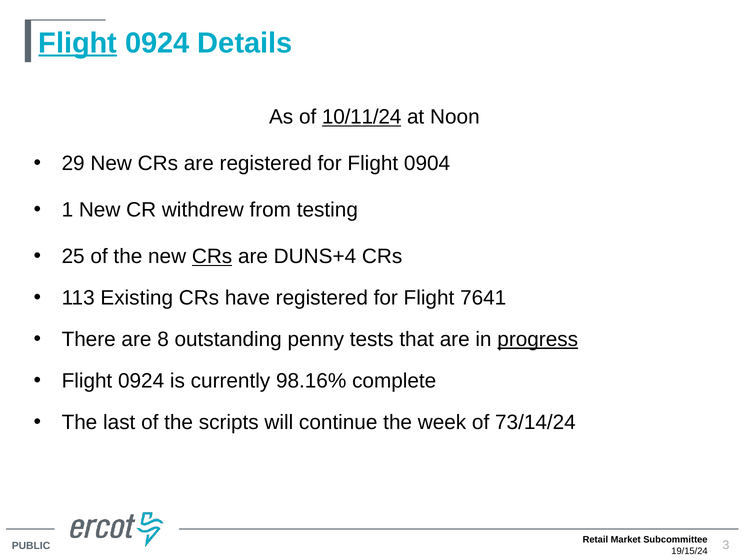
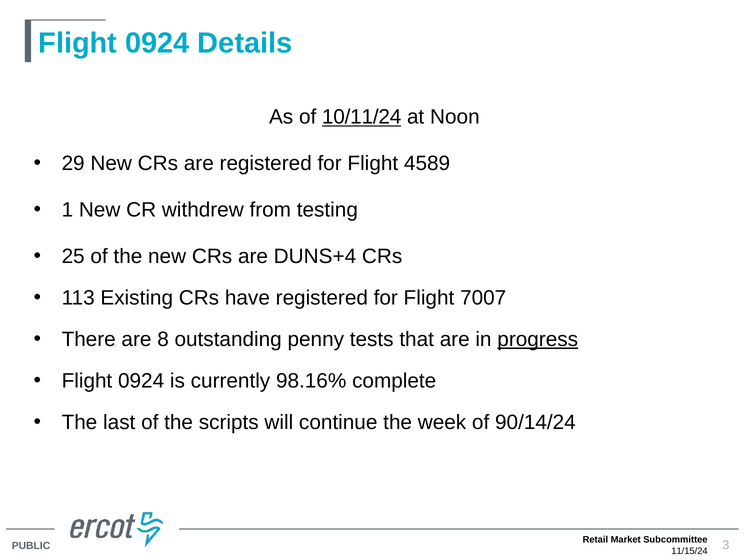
Flight underline: present -> none (78, 43)
0904: 0904 -> 4589 (427, 163)
CRs underline: present -> none (212, 256)
7641: 7641 -> 7007 (483, 298)
73/14/24: 73/14/24 -> 90/14/24 (535, 422)
19/15/24: 19/15/24 -> 11/15/24 (690, 550)
